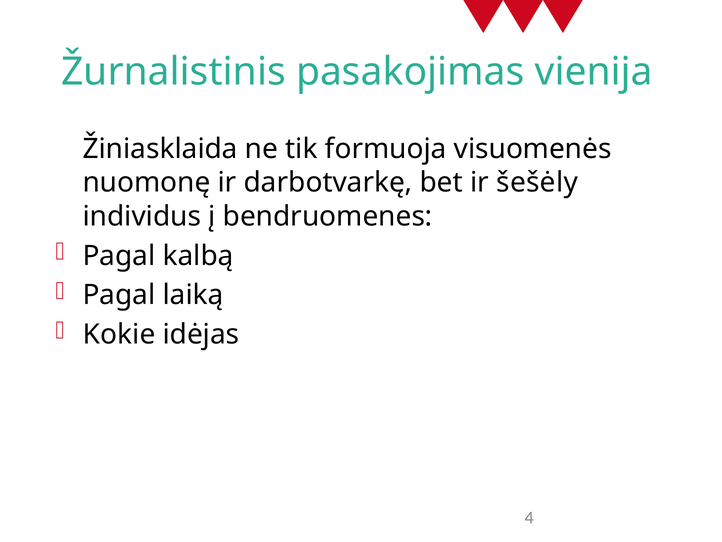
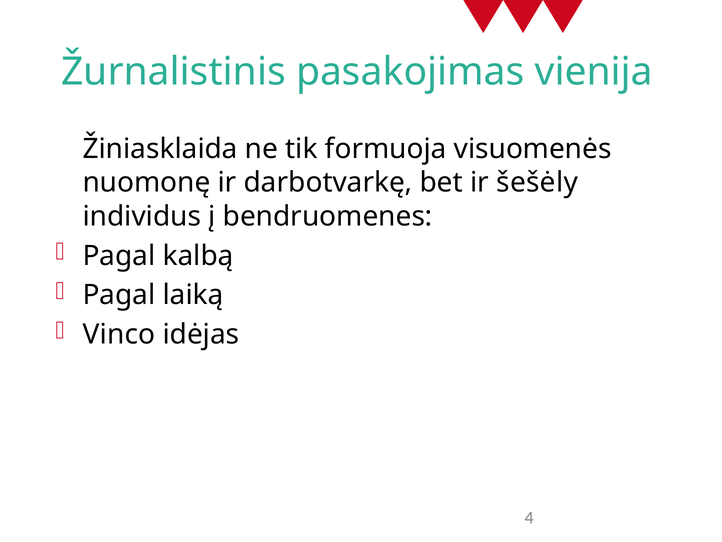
Kokie: Kokie -> Vinco (119, 334)
